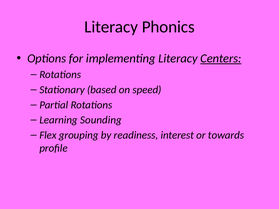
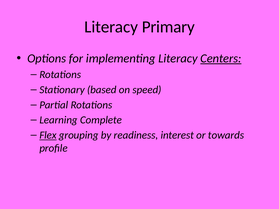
Phonics: Phonics -> Primary (168, 27)
Sounding: Sounding -> Complete (101, 120)
Flex underline: none -> present (48, 135)
